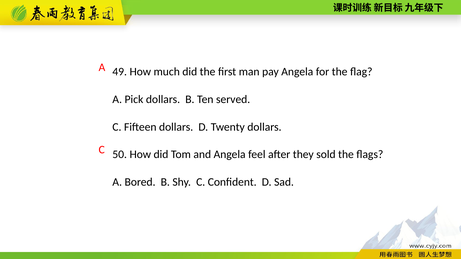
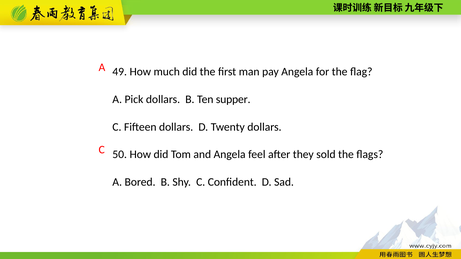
served: served -> supper (233, 99)
